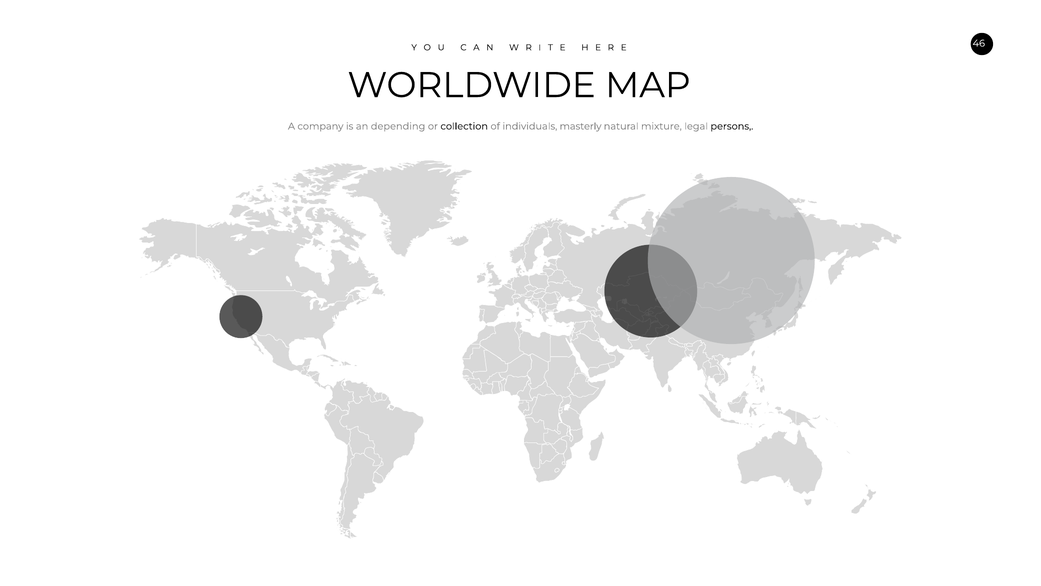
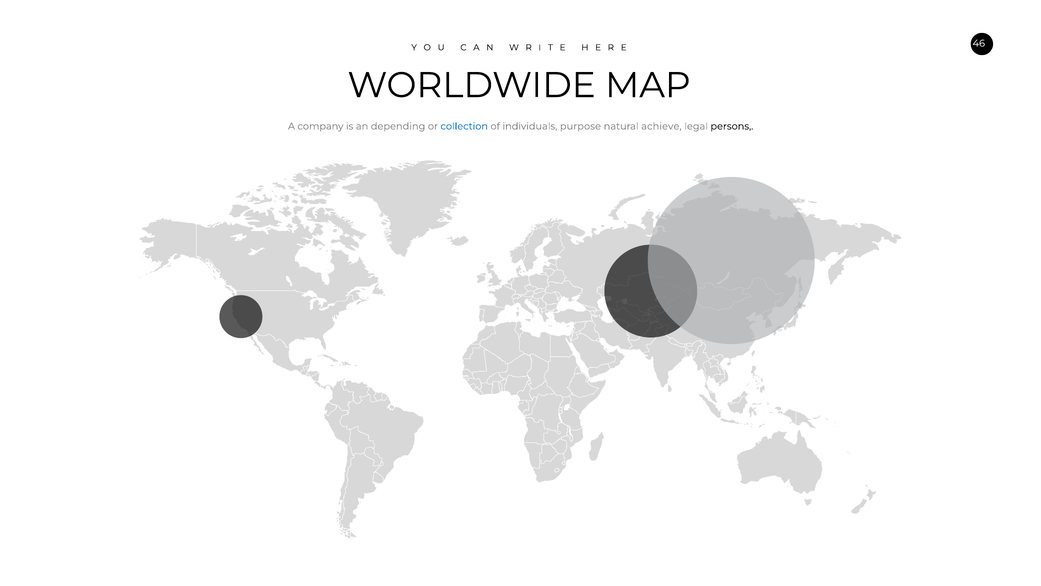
collection colour: black -> blue (464, 126)
masterly: masterly -> purpose (580, 126)
mixture: mixture -> achieve (661, 126)
